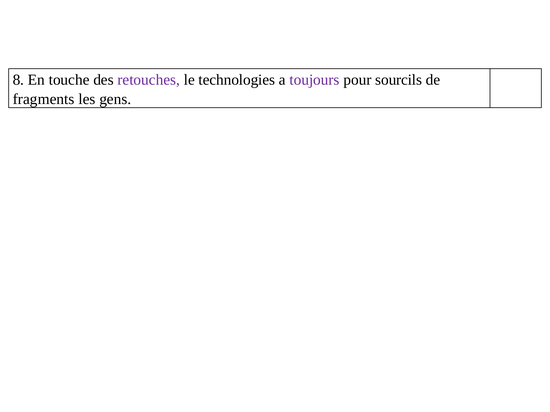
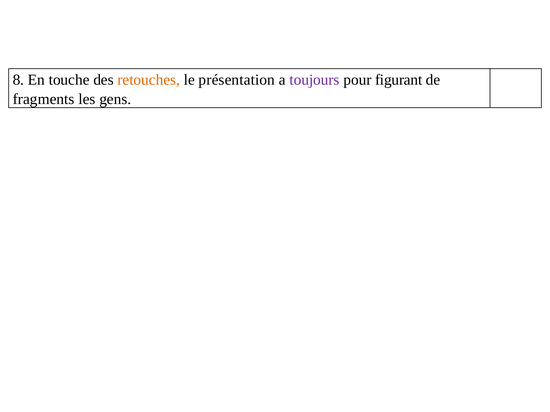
retouches colour: purple -> orange (149, 80)
technologies: technologies -> présentation (237, 80)
sourcils: sourcils -> figurant (399, 80)
